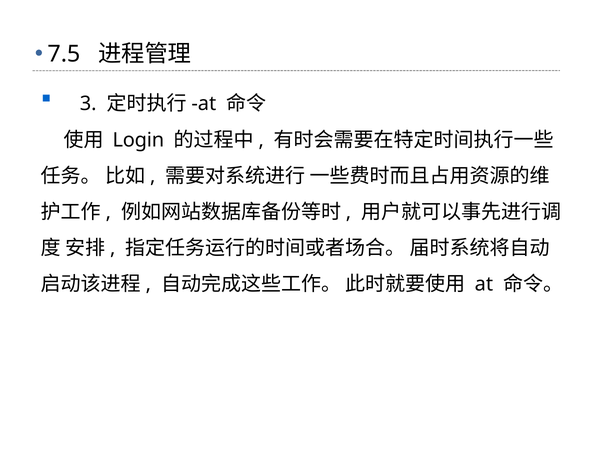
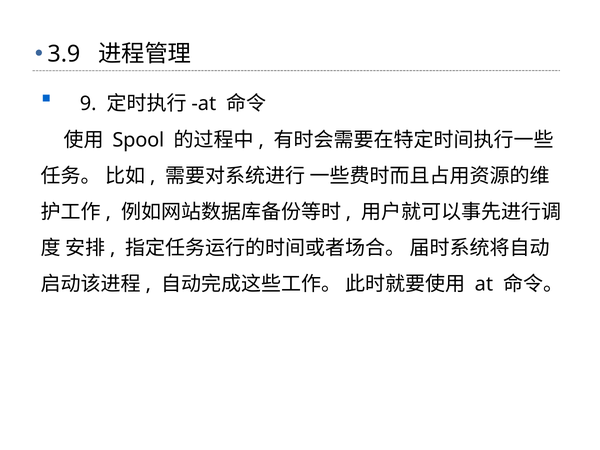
7.5: 7.5 -> 3.9 (64, 54)
3: 3 -> 9 (88, 104)
Login: Login -> Spool (138, 140)
